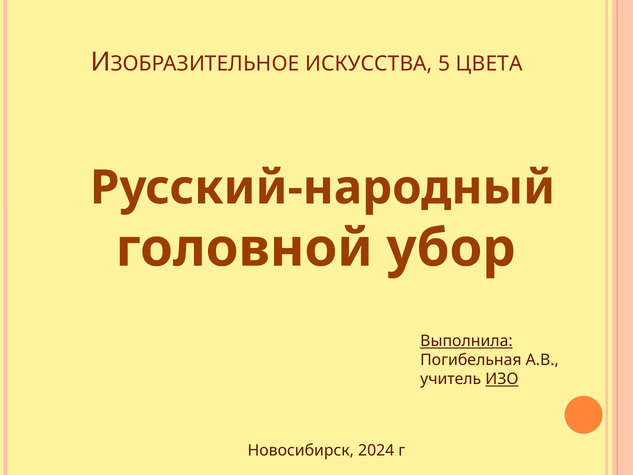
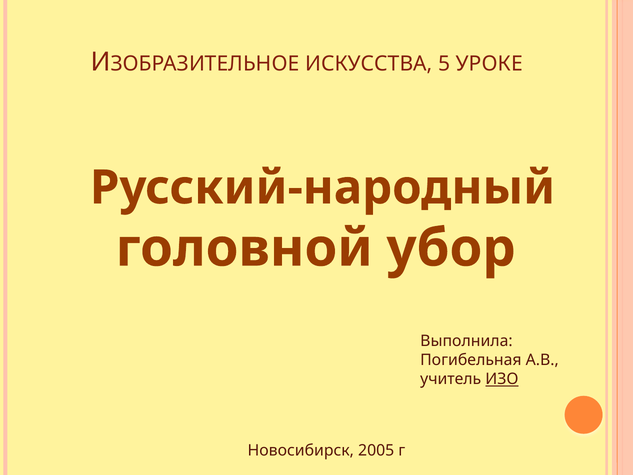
ЦВЕТА: ЦВЕТА -> УРОКЕ (489, 64)
Выполнила underline: present -> none (466, 341)
2024: 2024 -> 2005 (376, 450)
